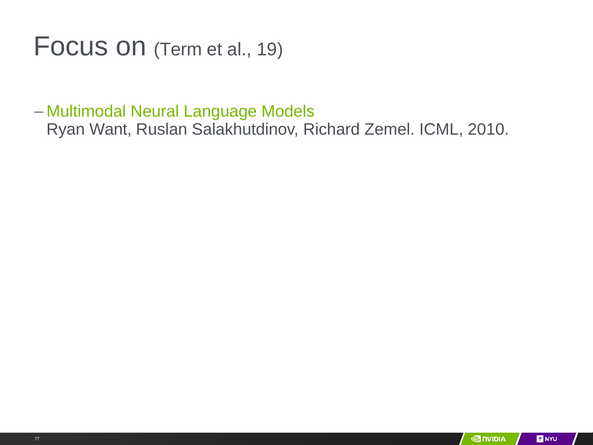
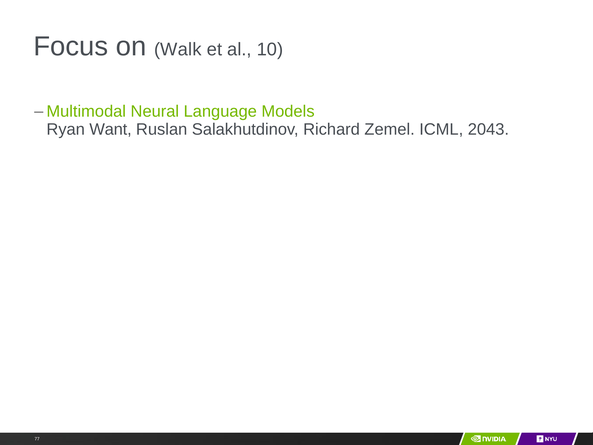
Term: Term -> Walk (178, 49)
19: 19 -> 10 (270, 49)
2010: 2010 -> 2043 (488, 129)
